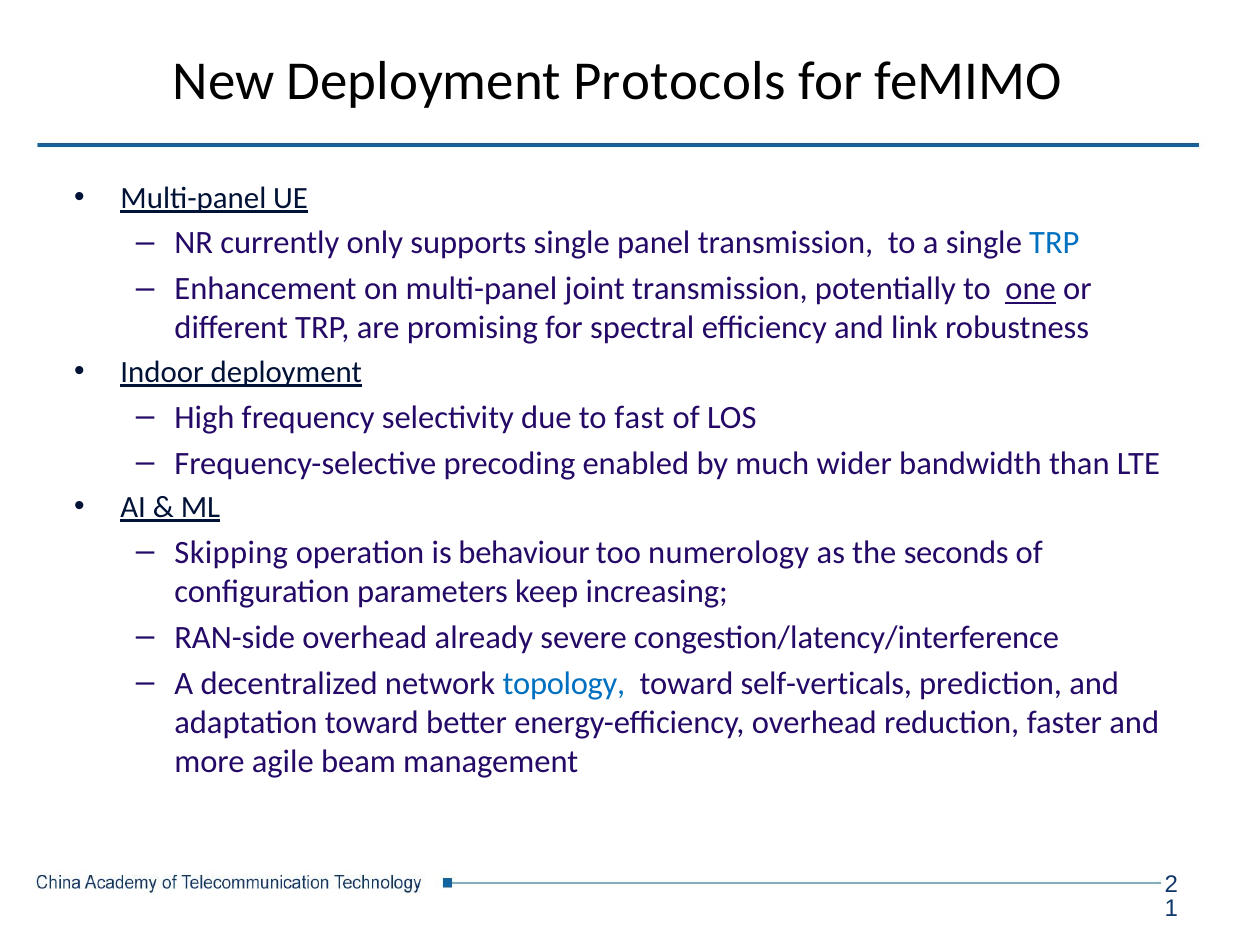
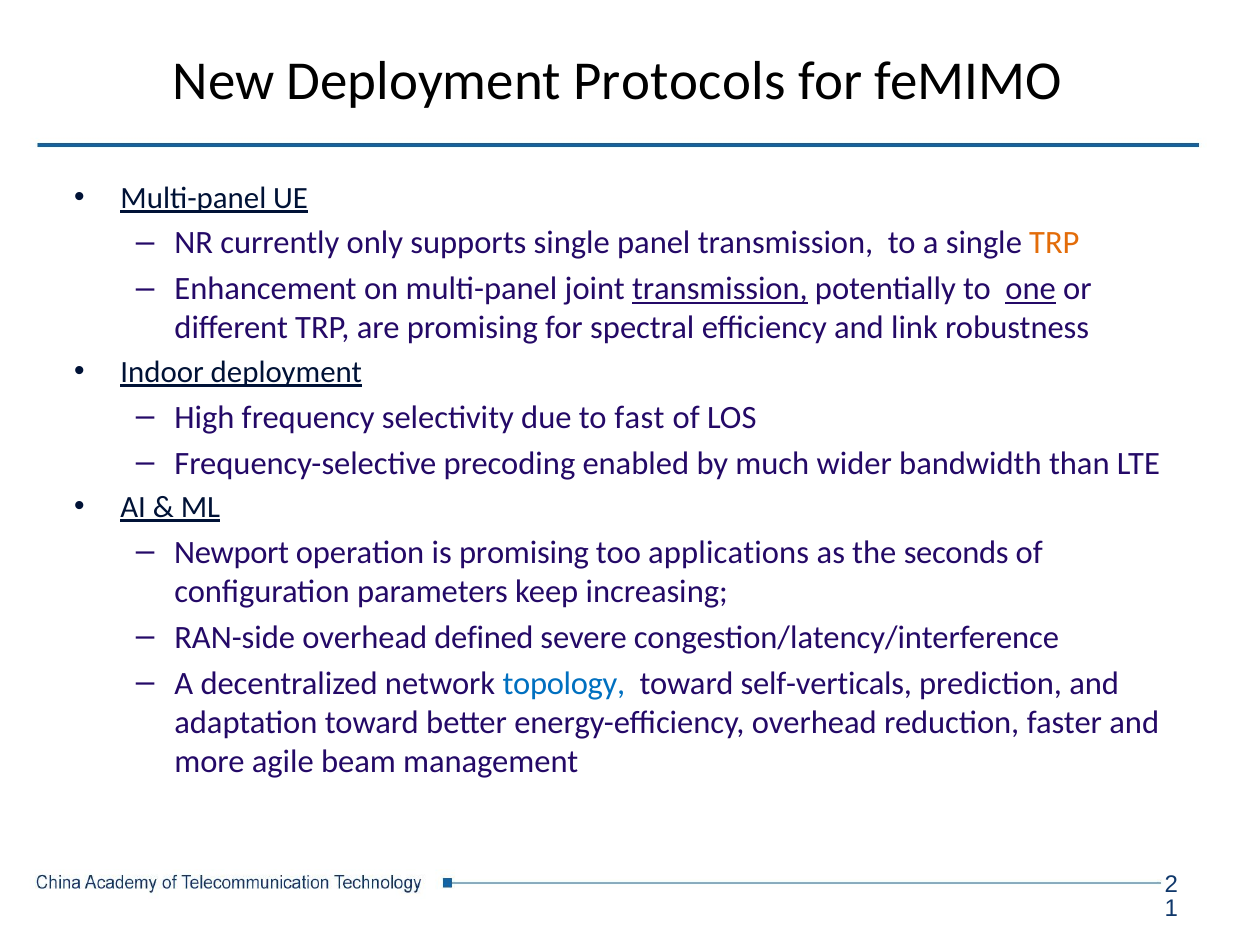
TRP colour: blue -> orange (1054, 243)
transmission underline: none -> present (720, 289)
Skipping: Skipping -> Newport (232, 553)
is behaviour: behaviour -> promising (524, 553)
numerology: numerology -> applications (729, 553)
already: already -> defined (484, 638)
